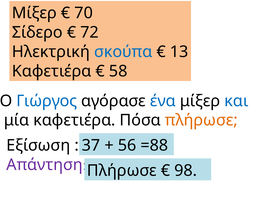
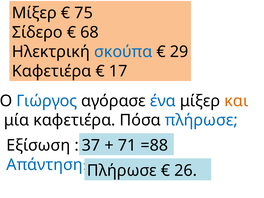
70: 70 -> 75 (84, 13)
72: 72 -> 68 (90, 32)
13: 13 -> 29 (179, 52)
58: 58 -> 17 (118, 71)
και colour: blue -> orange (236, 101)
πλήρωσε colour: orange -> blue (201, 120)
56: 56 -> 71 (127, 145)
Απάντηση colour: purple -> blue (45, 165)
98: 98 -> 26 (186, 170)
